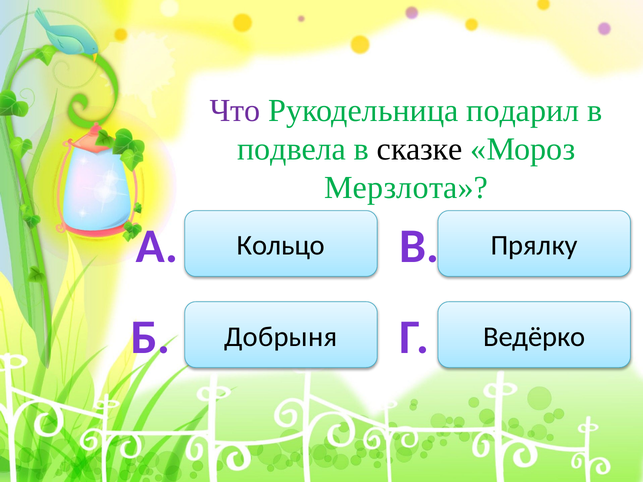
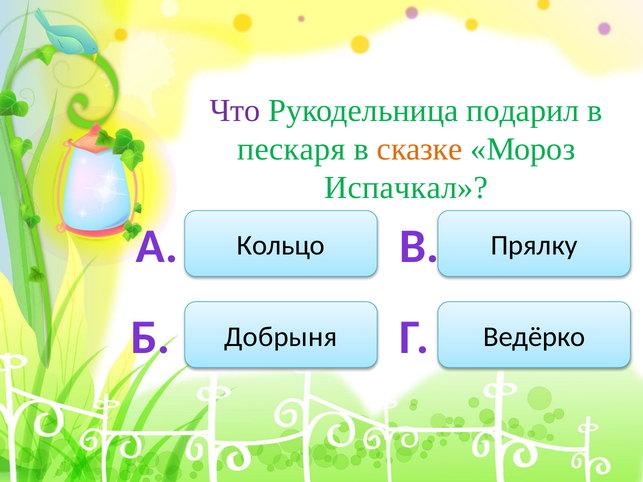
подвела: подвела -> пескаря (291, 149)
сказке colour: black -> orange (420, 149)
Мерзлота: Мерзлота -> Испачкал (406, 188)
